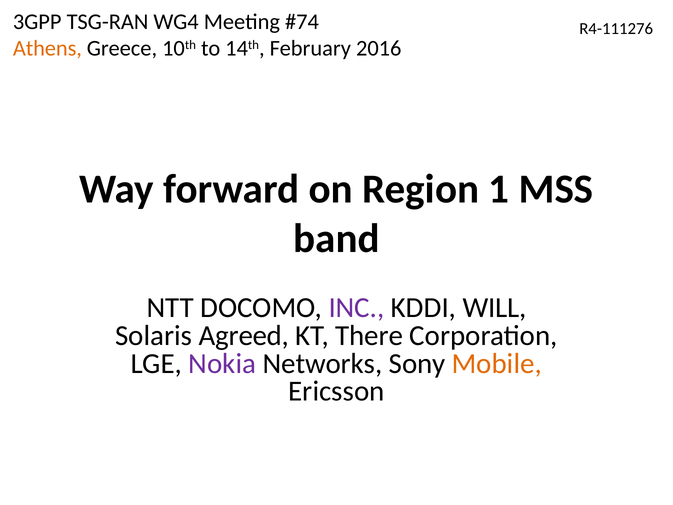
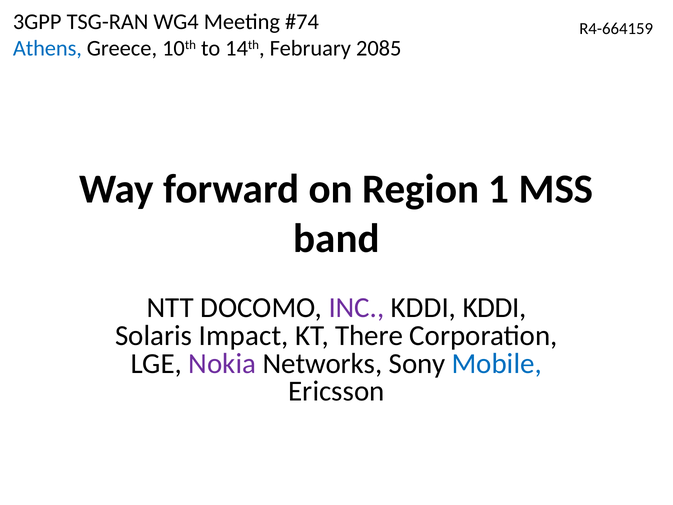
R4-111276: R4-111276 -> R4-664159 (616, 28)
Athens colour: orange -> blue (47, 49)
2016: 2016 -> 2085 (379, 49)
KDDI WILL: WILL -> KDDI (495, 308)
Agreed: Agreed -> Impact (244, 335)
Mobile colour: orange -> blue (497, 363)
